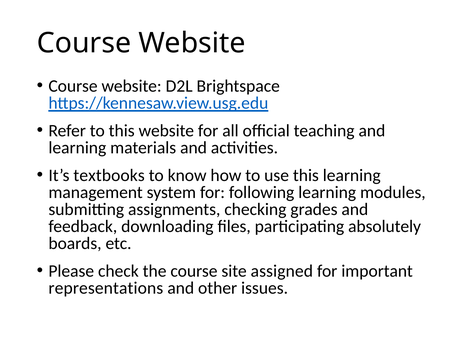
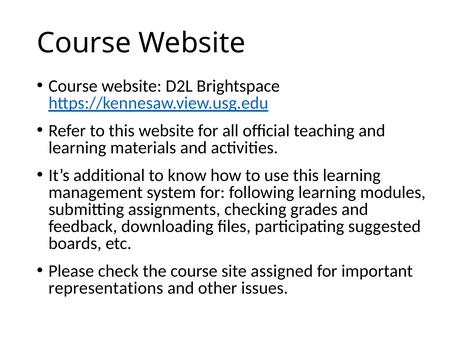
textbooks: textbooks -> additional (109, 175)
absolutely: absolutely -> suggested (384, 227)
